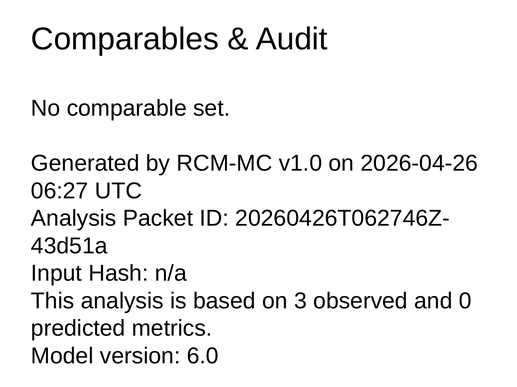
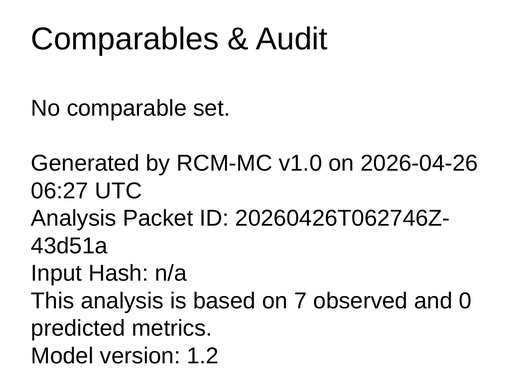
3: 3 -> 7 (300, 301)
6.0: 6.0 -> 1.2 (203, 357)
